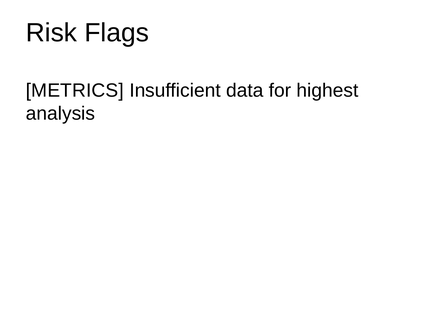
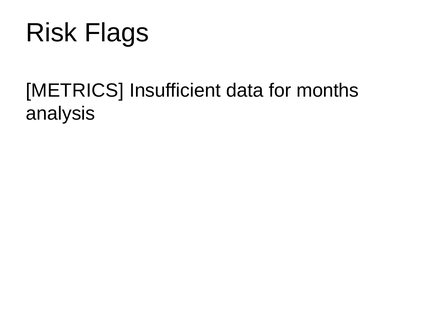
highest: highest -> months (328, 91)
